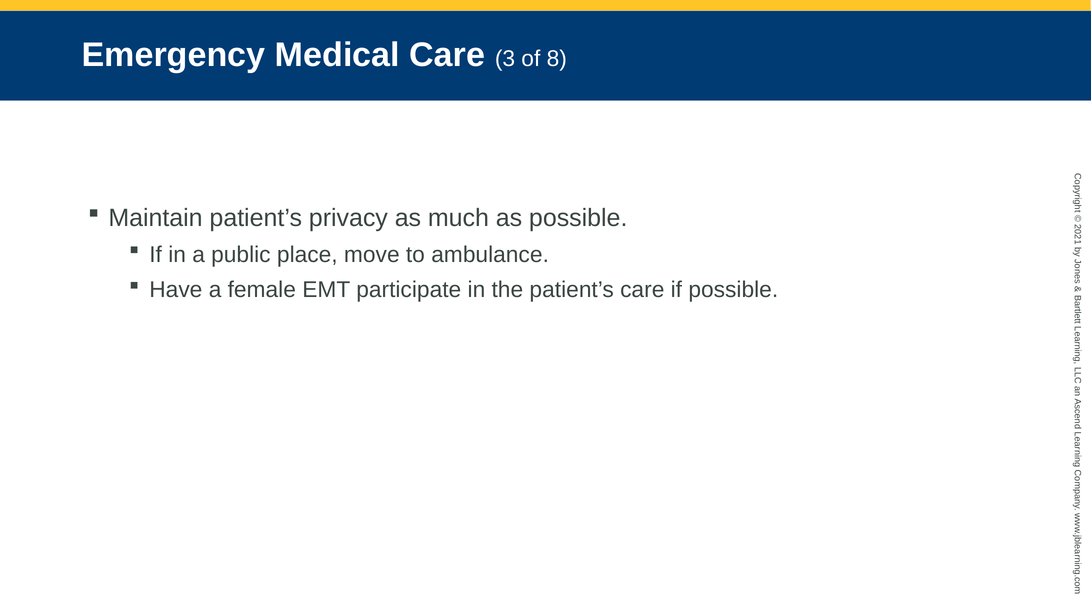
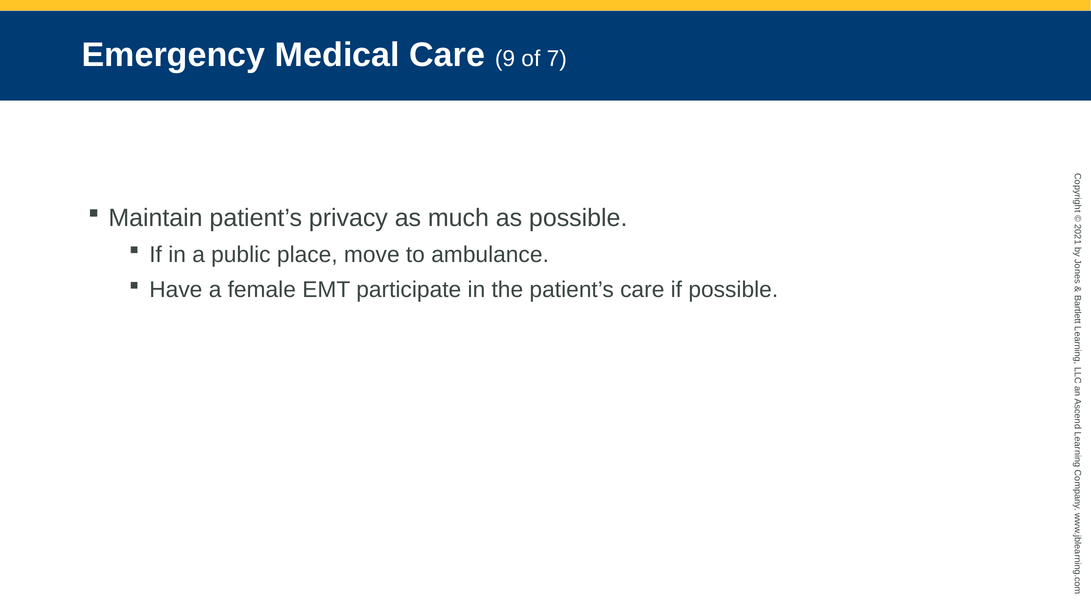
3: 3 -> 9 (505, 59)
8: 8 -> 7 (557, 59)
